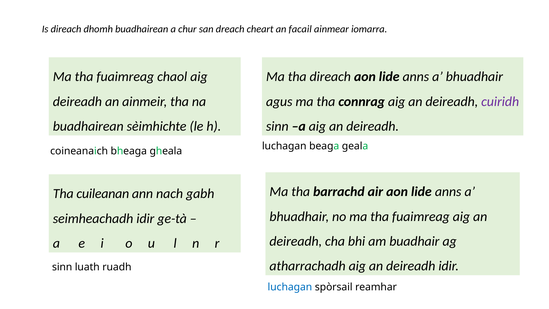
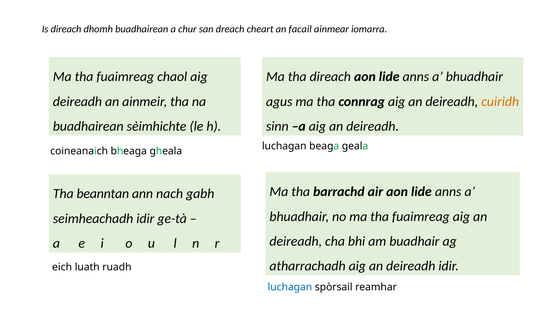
cuiridh colour: purple -> orange (500, 101)
cuileanan: cuileanan -> beanntan (103, 194)
sinn: sinn -> eich (62, 267)
